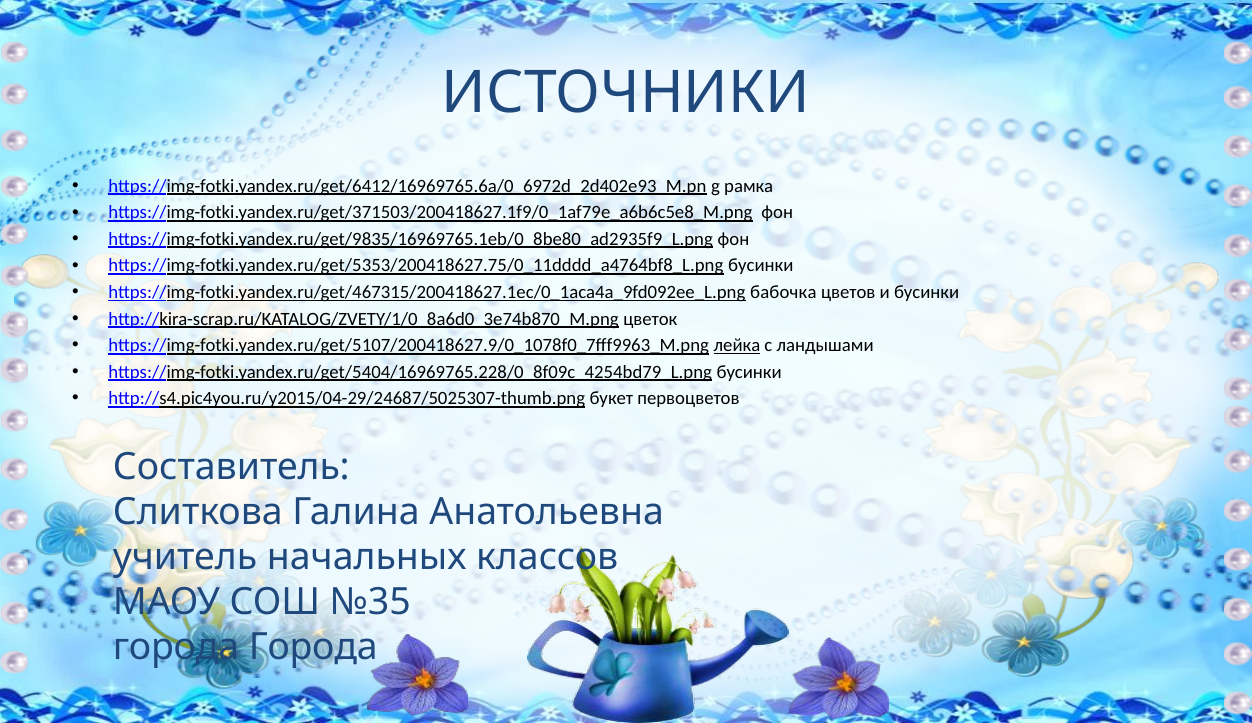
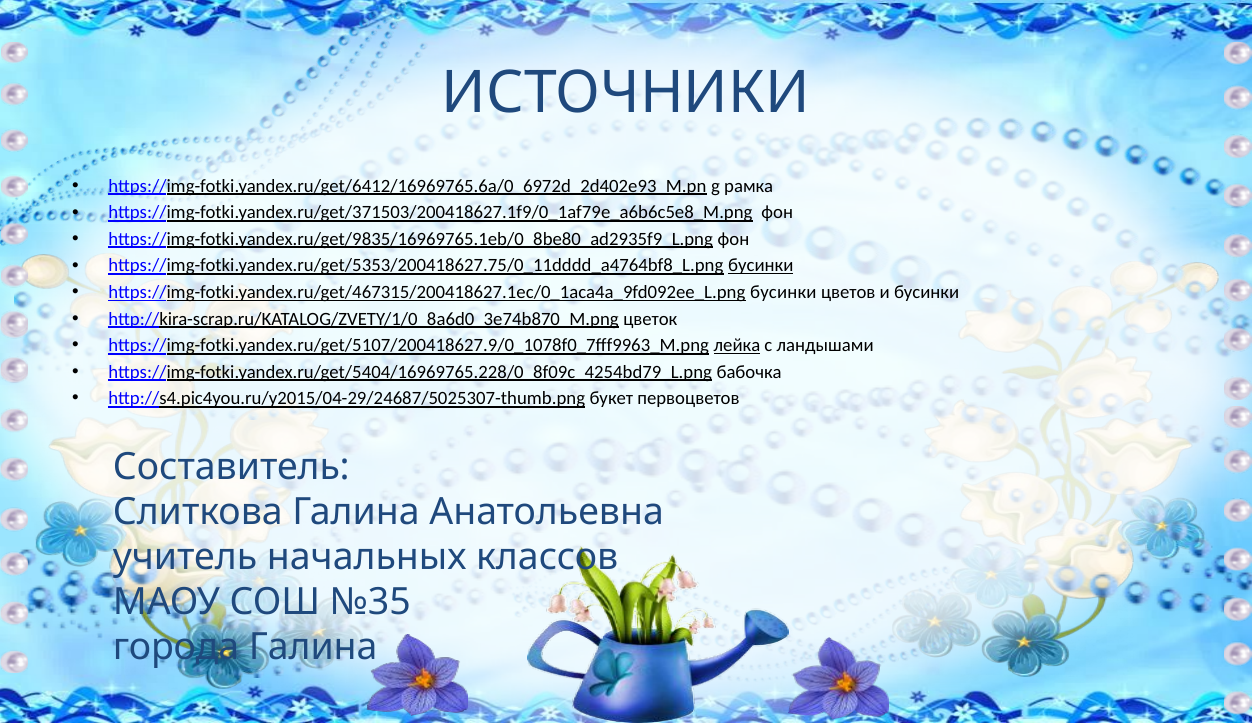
бусинки underline: none -> present (761, 266)
https://img-fotki.yandex.ru/get/467315/200418627.1ec/0_1aca4a_9fd092ee_L.png бабочка: бабочка -> бусинки (783, 292)
https://img-fotki.yandex.ru/get/5404/16969765.228/0_8f09c_4254bd79_L.png бусинки: бусинки -> бабочка (749, 372)
города Города: Города -> Галина (313, 647)
